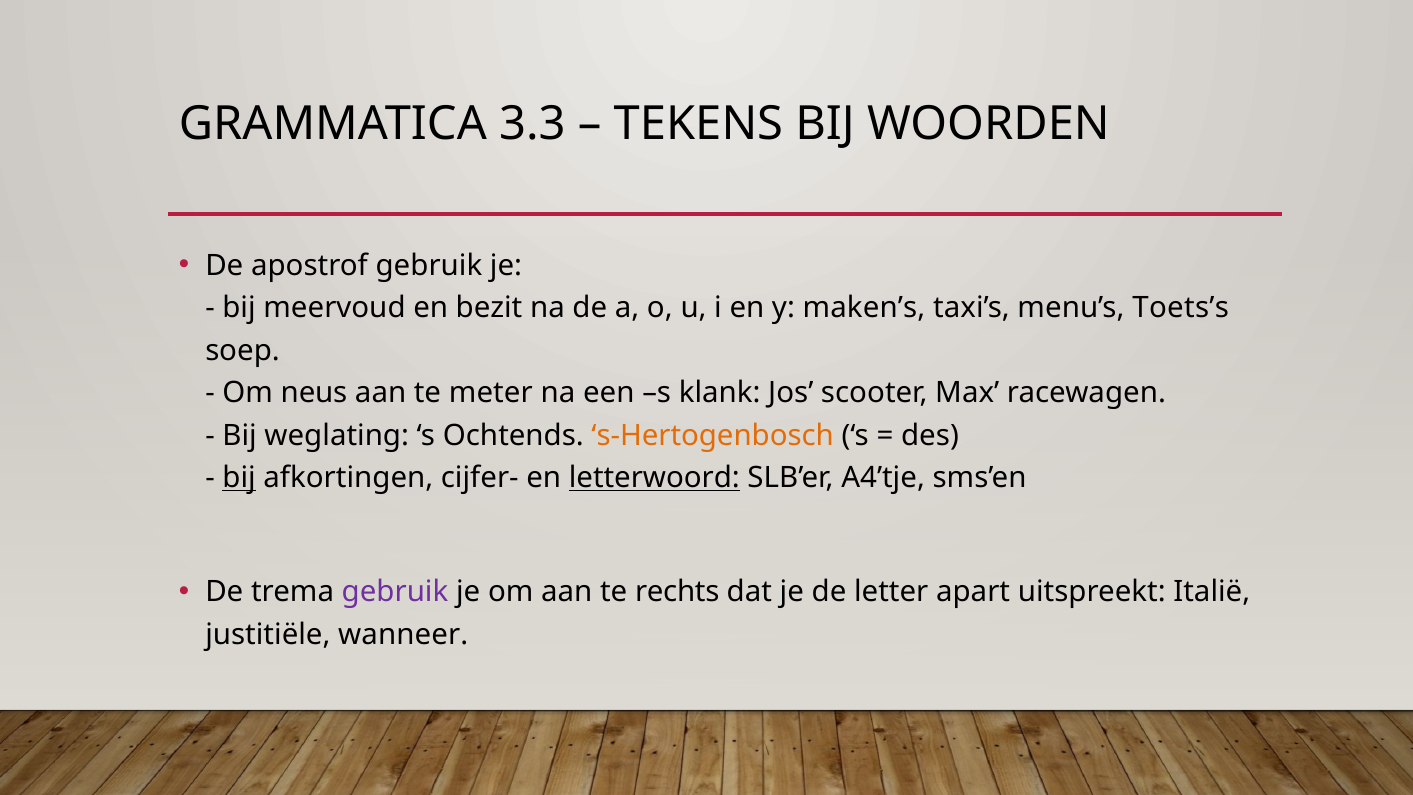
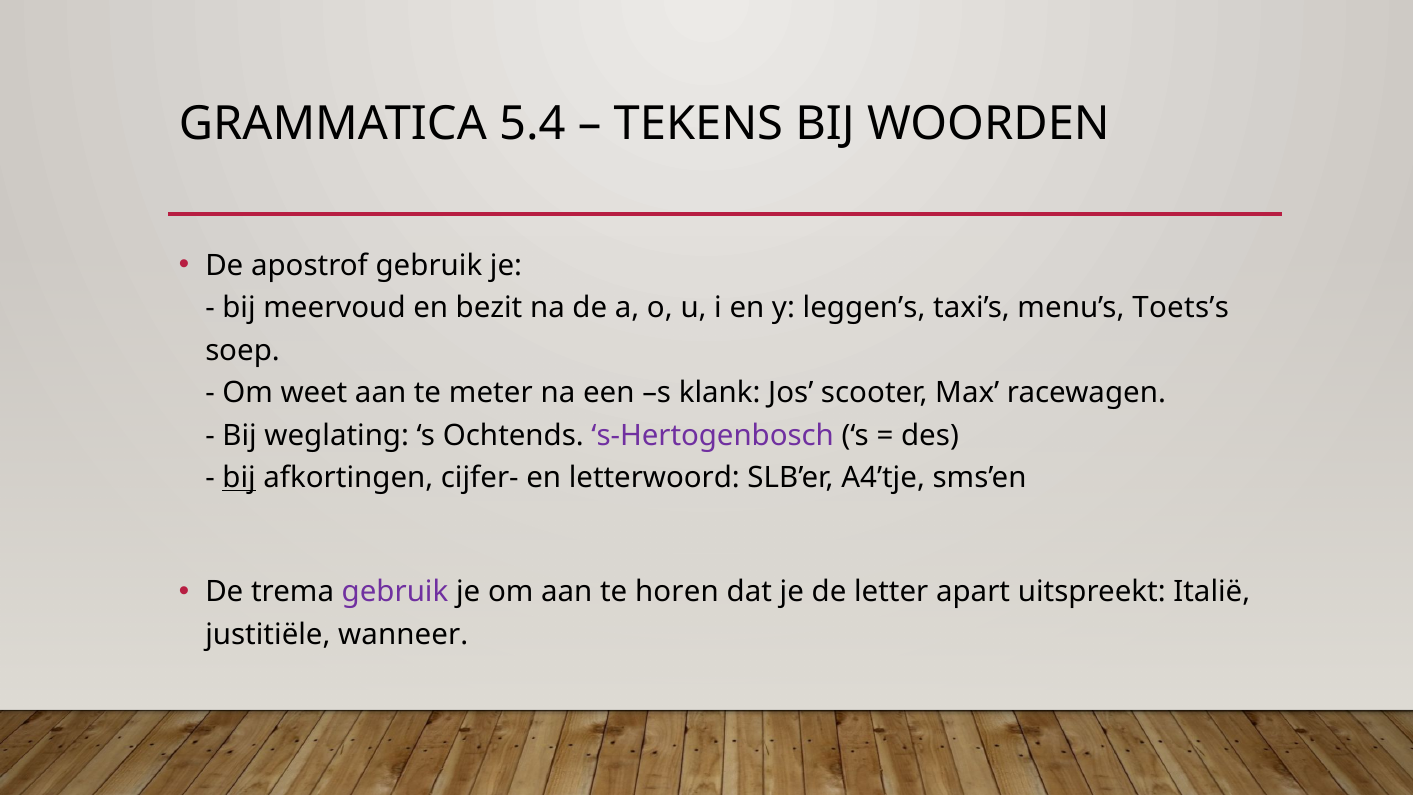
3.3: 3.3 -> 5.4 (532, 124)
maken’s: maken’s -> leggen’s (864, 308)
neus: neus -> weet (314, 393)
s-Hertogenbosch colour: orange -> purple (713, 435)
letterwoord underline: present -> none (654, 478)
rechts: rechts -> horen (677, 592)
